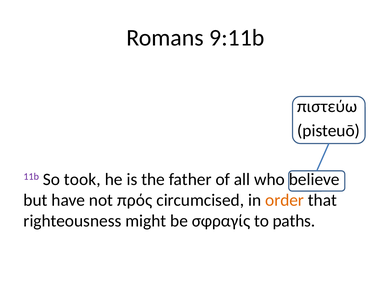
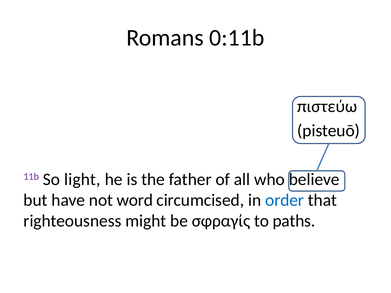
9:11b: 9:11b -> 0:11b (237, 38)
took: took -> light (82, 179)
πρός: πρός -> word (135, 200)
order colour: orange -> blue (285, 200)
